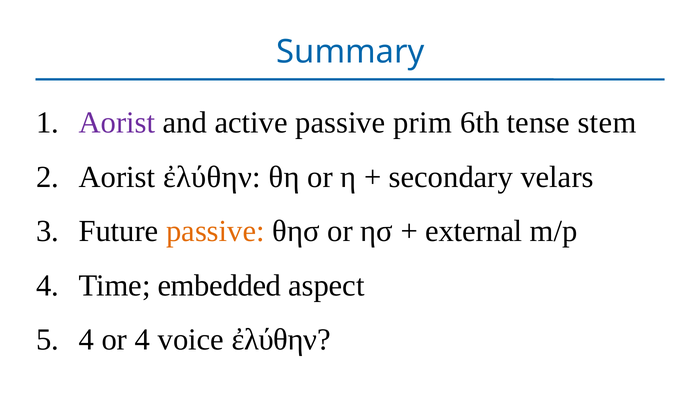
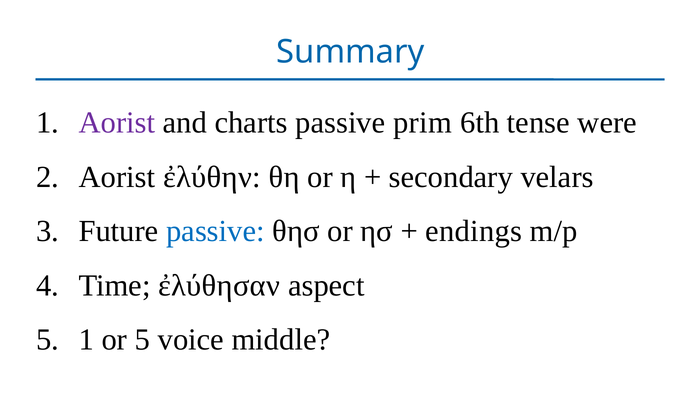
active: active -> charts (251, 123)
stem: stem -> were (607, 123)
passive colour: orange -> blue (215, 231)
external: external -> endings (474, 231)
embedded: embedded -> ἐλύθησαν (219, 285)
4: 4 -> 1 (86, 340)
or 4: 4 -> 5 (142, 340)
voice ἐλύθην: ἐλύθην -> middle (281, 340)
